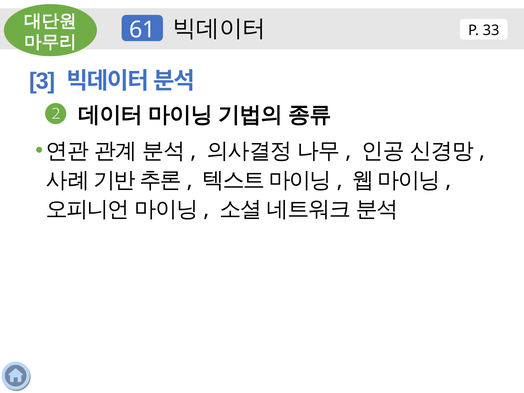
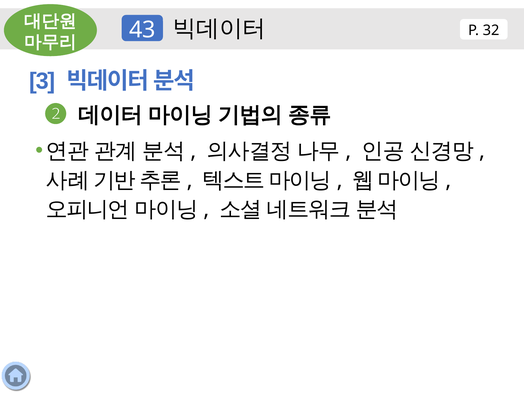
33: 33 -> 32 (491, 30)
61: 61 -> 43 (142, 30)
